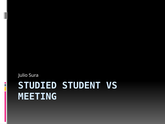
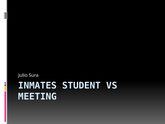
STUDIED: STUDIED -> INMATES (37, 85)
